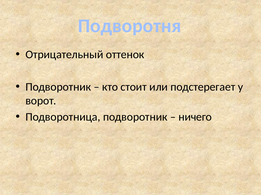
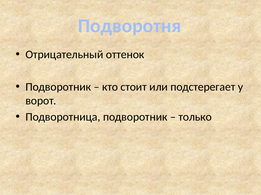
ничего: ничего -> только (195, 117)
